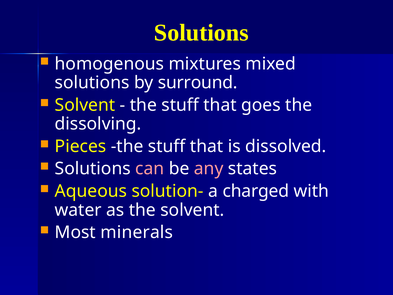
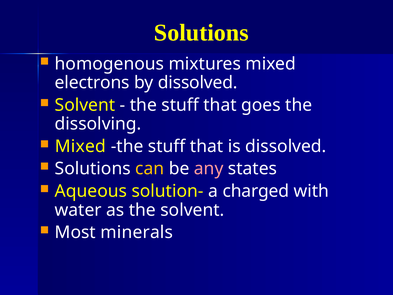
solutions: solutions -> electrons (92, 83)
by surround: surround -> dissolved (198, 83)
Pieces: Pieces -> Mixed (80, 146)
can colour: pink -> yellow (150, 169)
